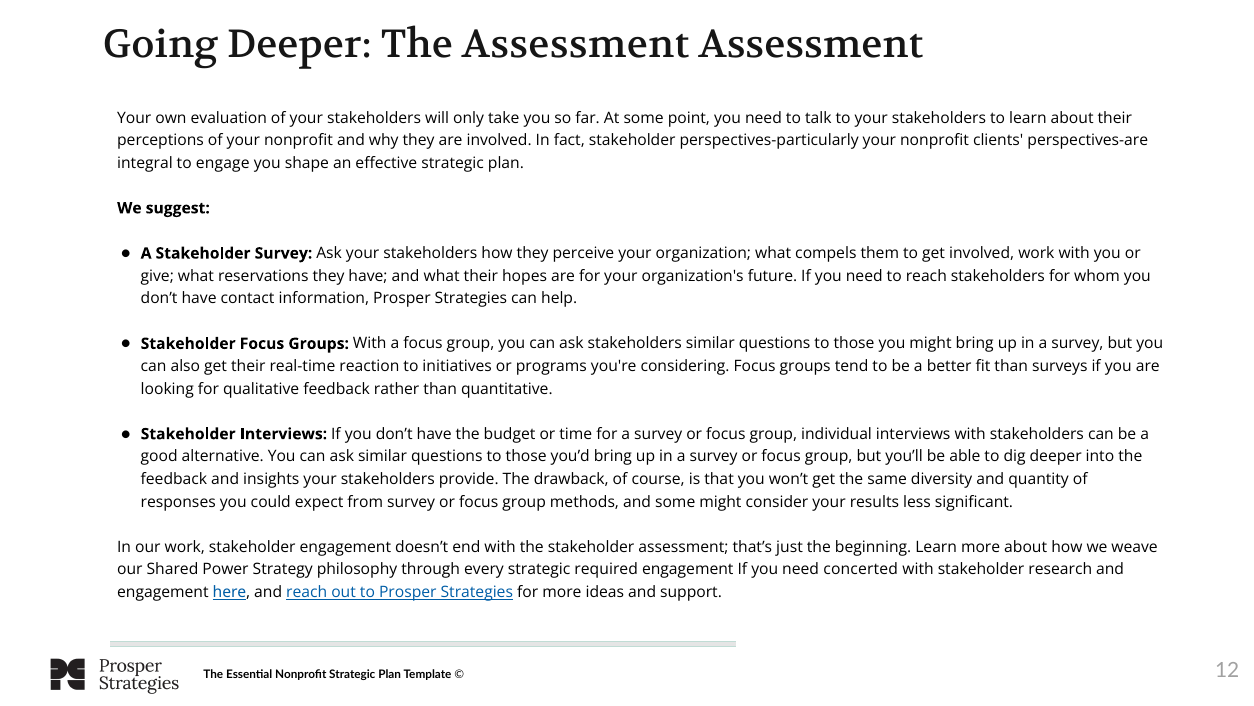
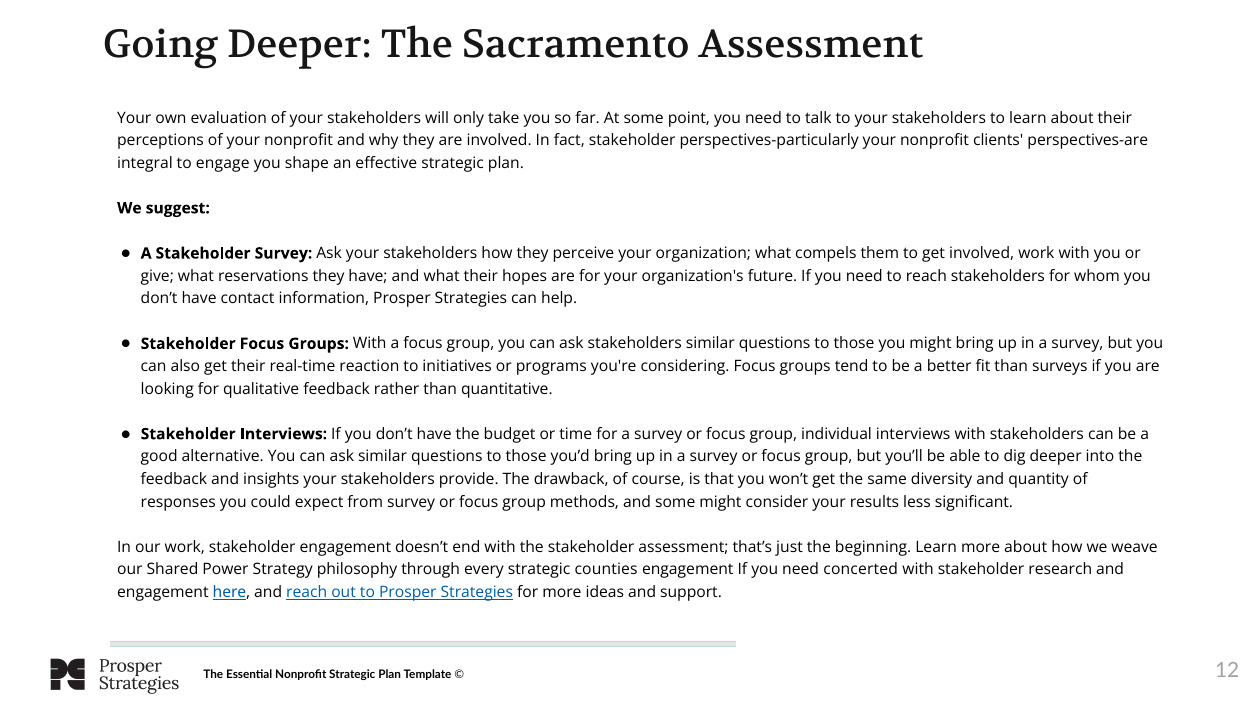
The Assessment: Assessment -> Sacramento (576, 45)
required: required -> counties (606, 569)
